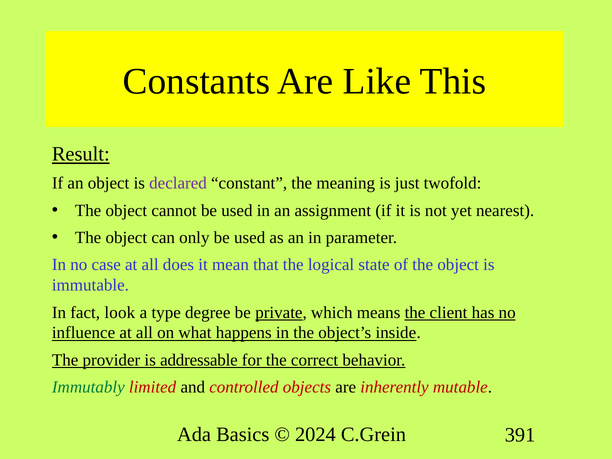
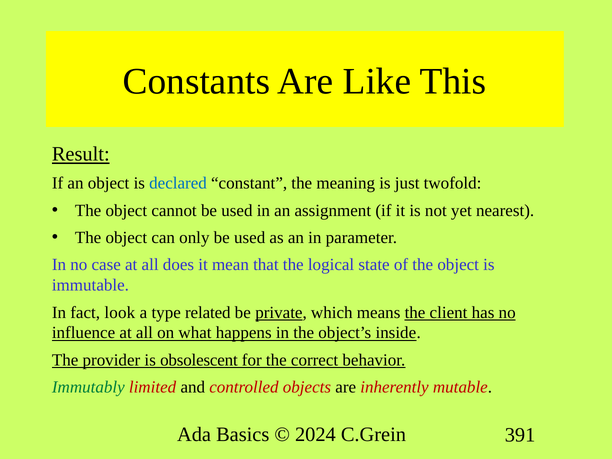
declared colour: purple -> blue (178, 183)
degree: degree -> related (208, 312)
addressable: addressable -> obsolescent (199, 360)
